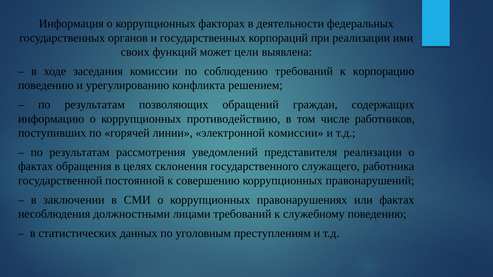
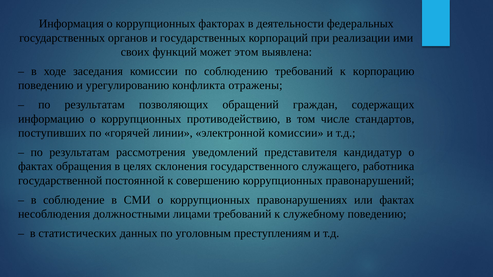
цели: цели -> этом (246, 52)
решением: решением -> отражены (255, 85)
работников: работников -> стандартов (385, 119)
представителя реализации: реализации -> кандидатур (373, 152)
заключении: заключении -> соблюдение (74, 200)
